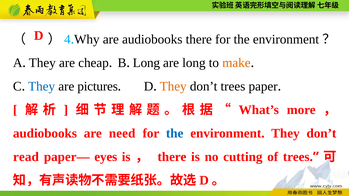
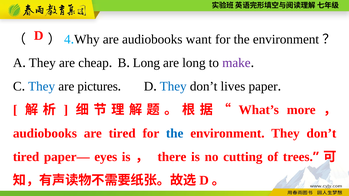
audiobooks there: there -> want (199, 39)
make colour: orange -> purple (236, 63)
They colour: orange -> blue (173, 86)
don’t trees: trees -> lives (233, 86)
are need: need -> tired (122, 133)
read: read -> tired (26, 157)
